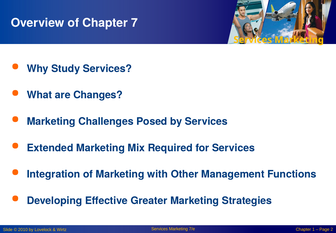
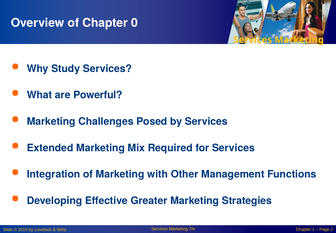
7: 7 -> 0 (134, 23)
Changes: Changes -> Powerful (98, 95)
